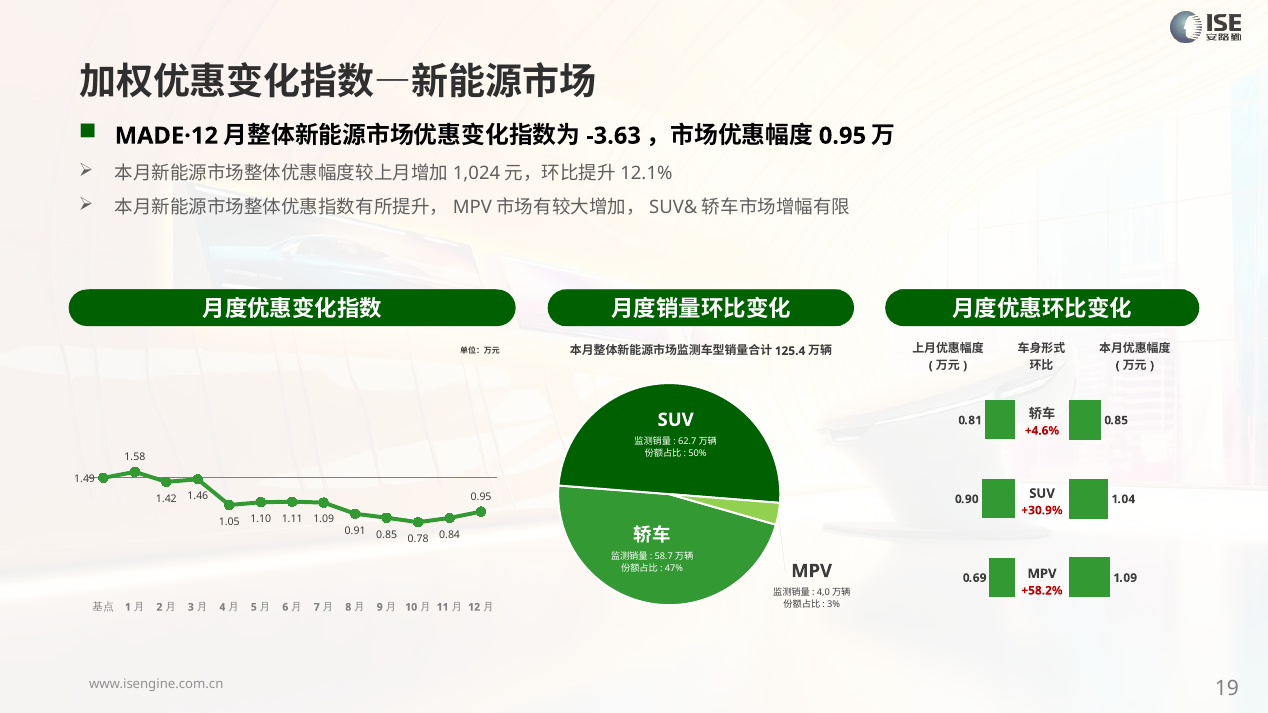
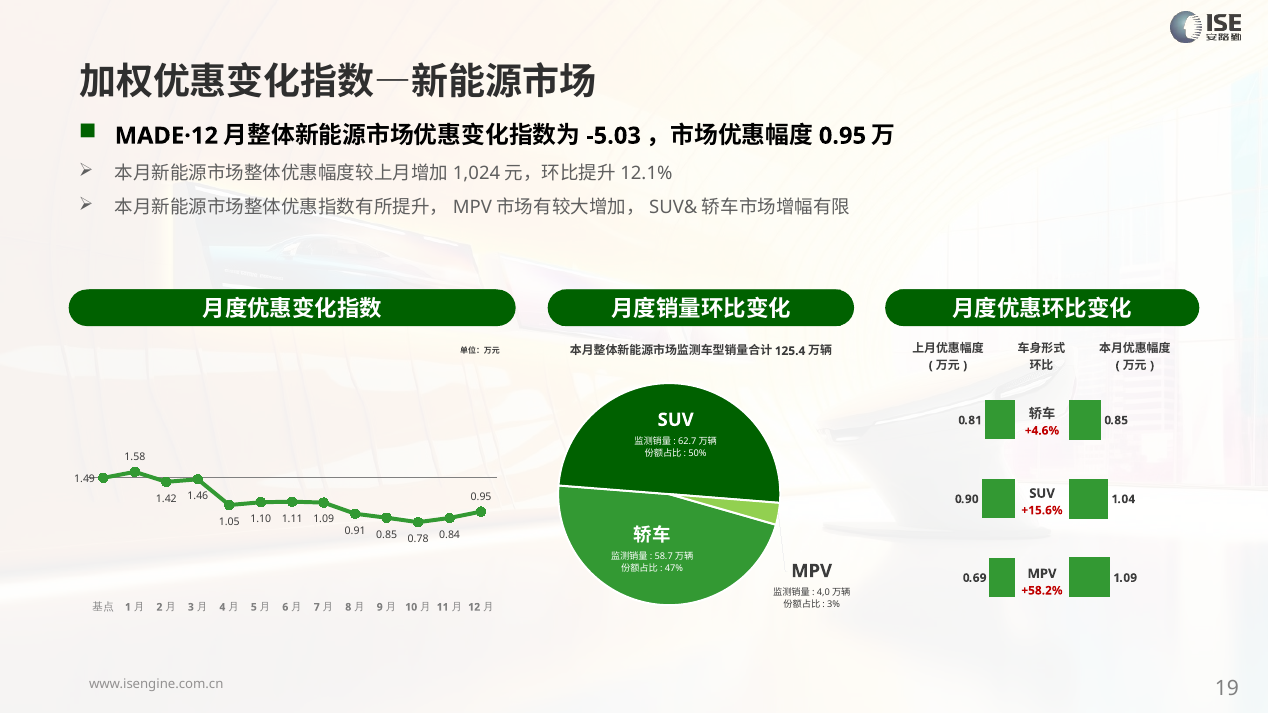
-3.63: -3.63 -> -5.03 (614, 136)
+30.9%: +30.9% -> +15.6% (1042, 511)
